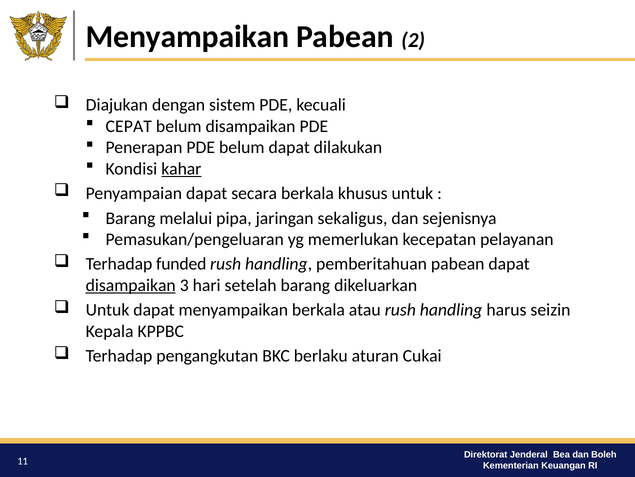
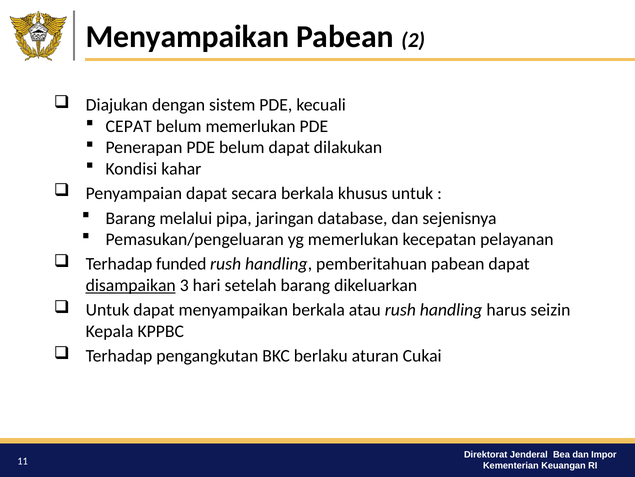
belum disampaikan: disampaikan -> memerlukan (251, 126)
kahar underline: present -> none (181, 168)
sekaligus: sekaligus -> database (353, 218)
Boleh: Boleh -> Impor (604, 454)
